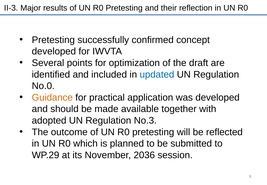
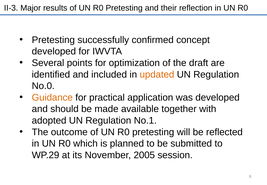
updated colour: blue -> orange (157, 74)
No.3: No.3 -> No.1 (145, 120)
2036: 2036 -> 2005 (144, 155)
